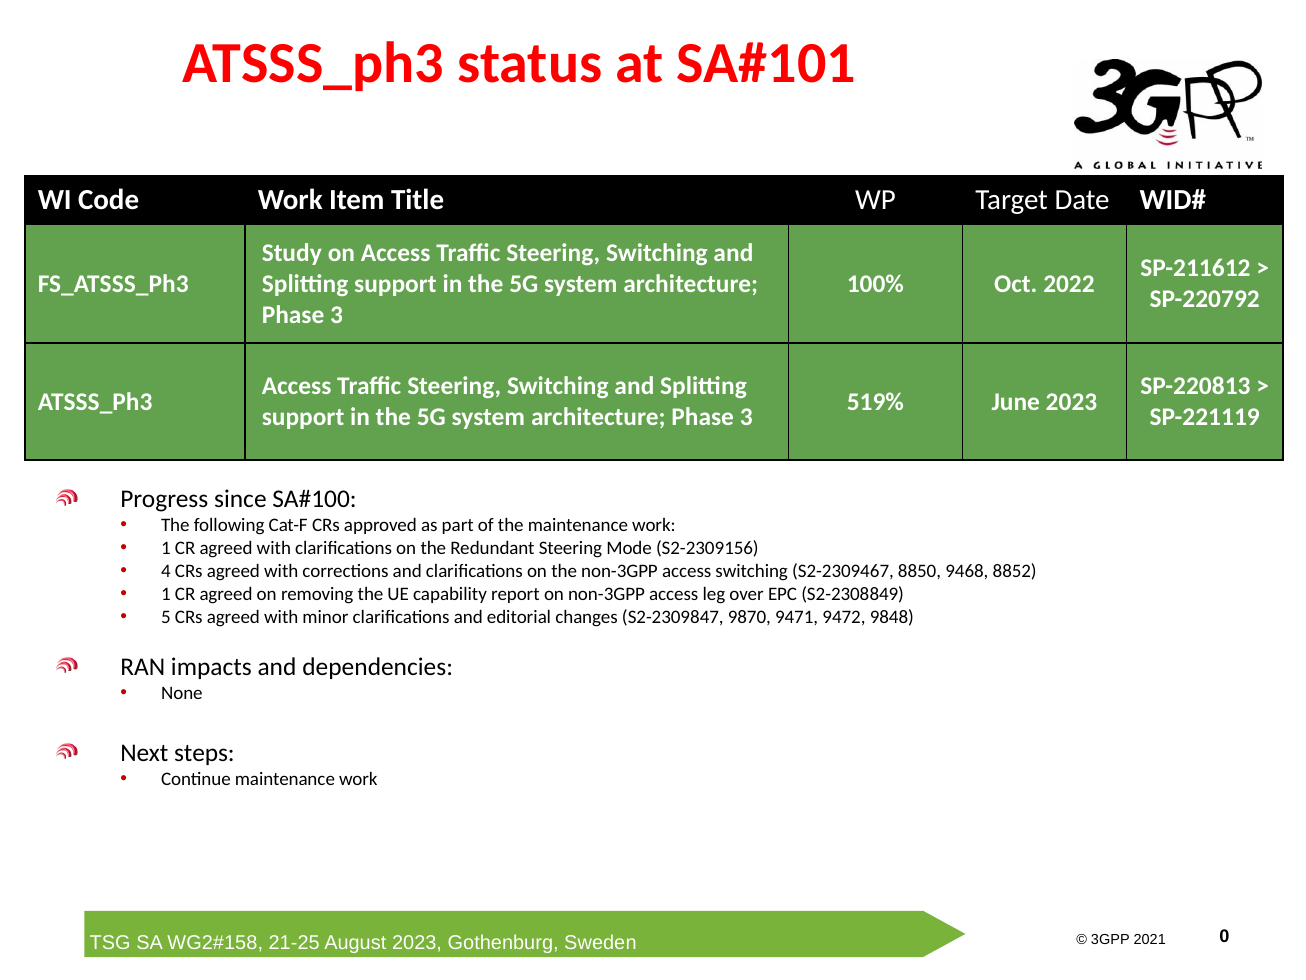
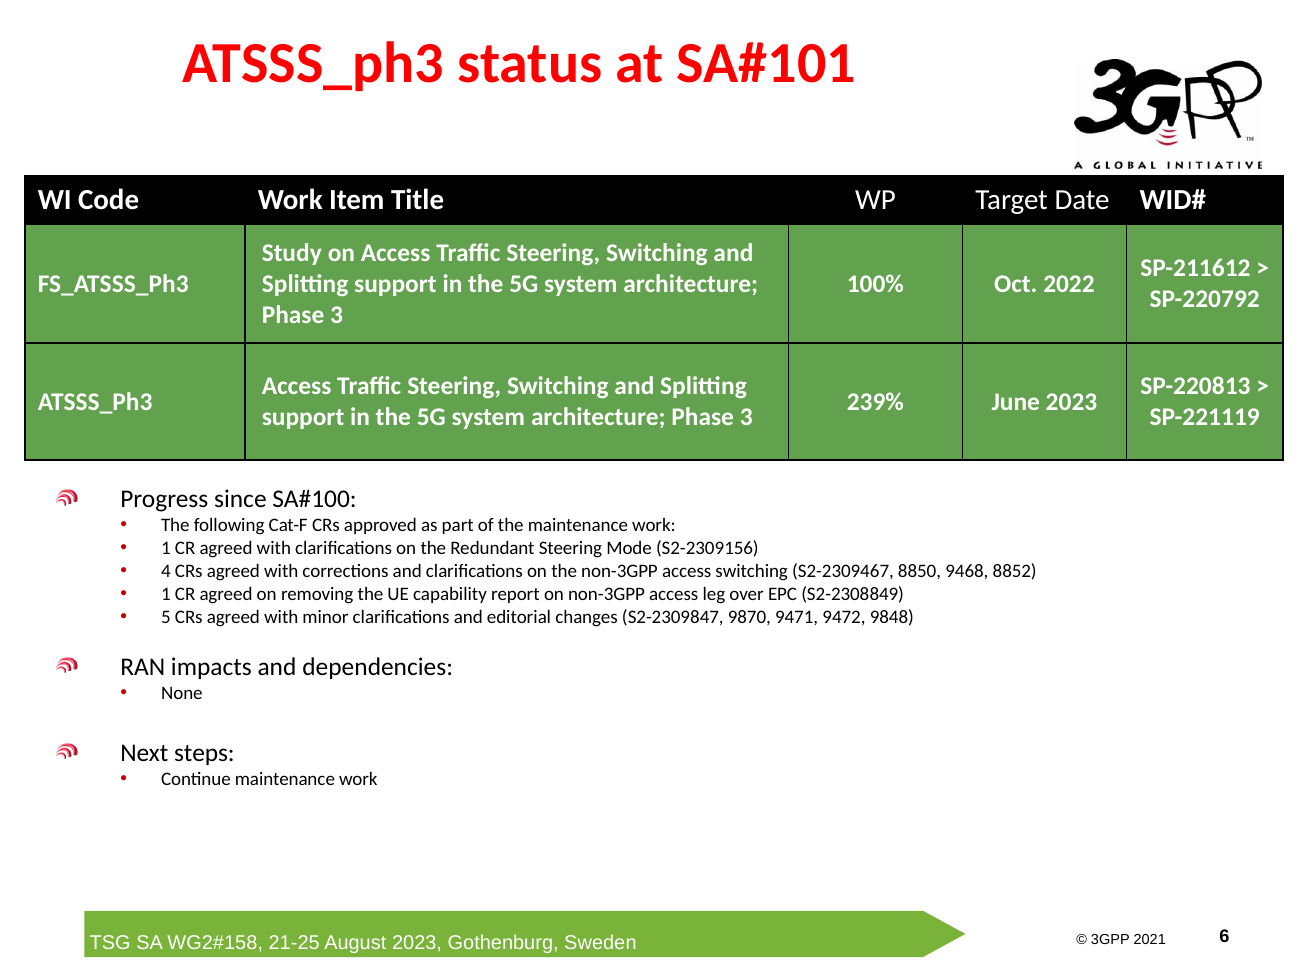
519%: 519% -> 239% (875, 401)
0: 0 -> 6 (1225, 936)
